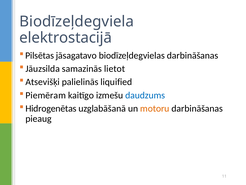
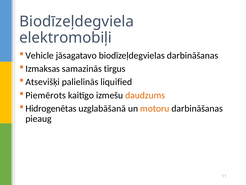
elektrostacijā: elektrostacijā -> elektromobiļi (66, 38)
Pilsētas: Pilsētas -> Vehicle (40, 55)
Jāuzsilda: Jāuzsilda -> Izmaksas (43, 69)
lietot: lietot -> tirgus (115, 69)
Piemēram: Piemēram -> Piemērots (46, 95)
daudzums colour: blue -> orange (145, 95)
